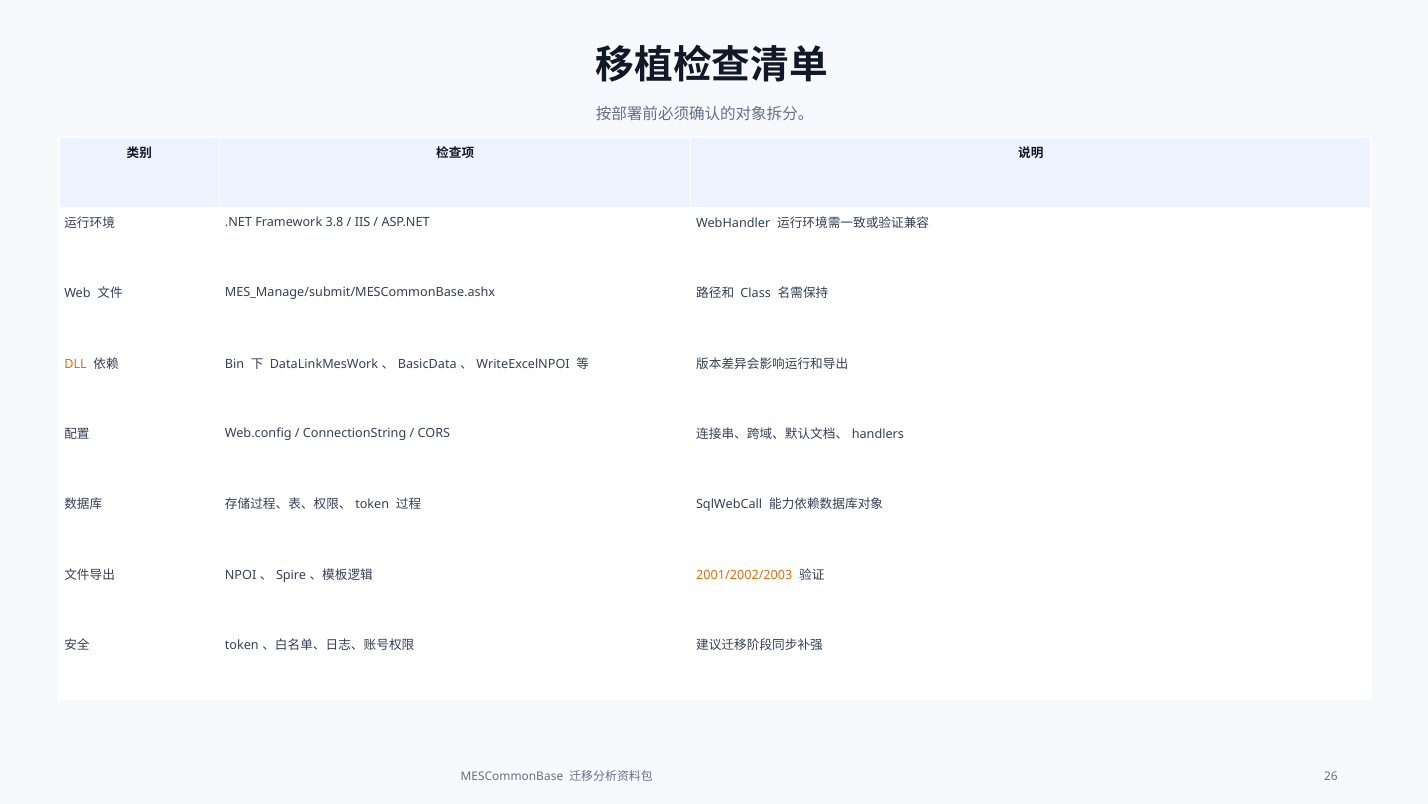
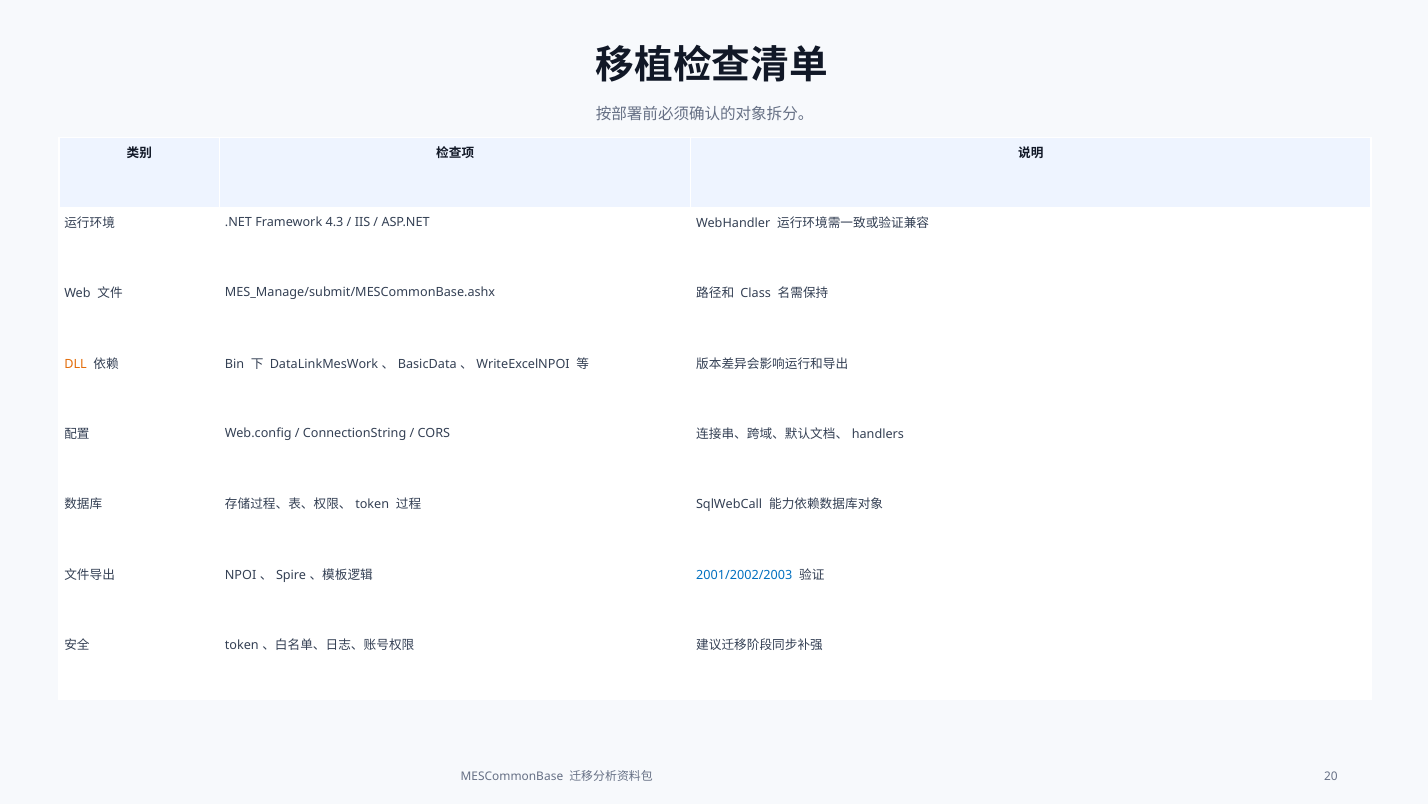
3.8: 3.8 -> 4.3 (335, 222)
2001/2002/2003 colour: orange -> blue (744, 574)
26: 26 -> 20 (1331, 776)
